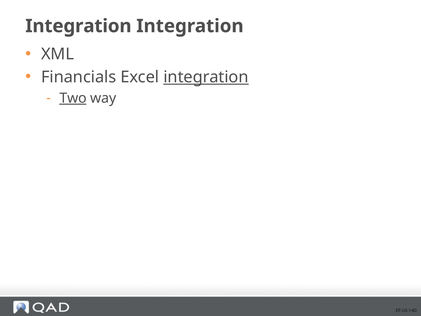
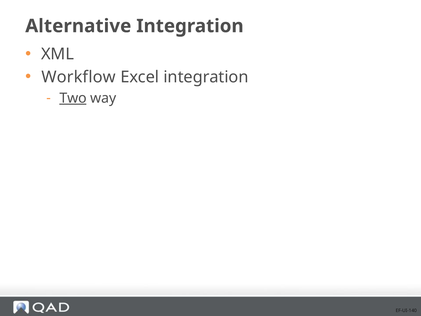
Integration: Integration -> Alternative (78, 26)
Financials: Financials -> Workflow (79, 77)
integration underline: present -> none (206, 77)
